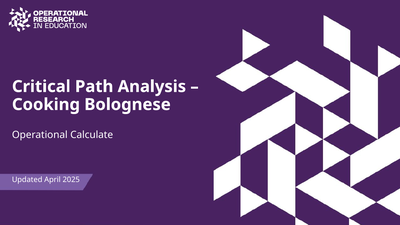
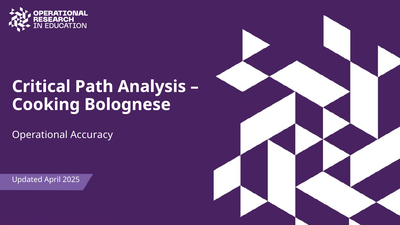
Calculate: Calculate -> Accuracy (92, 135)
